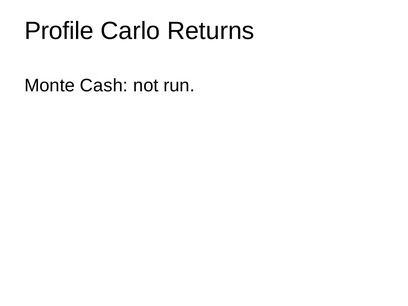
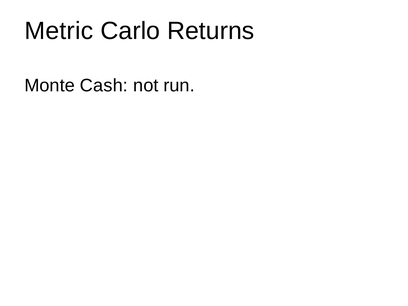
Profile: Profile -> Metric (59, 31)
